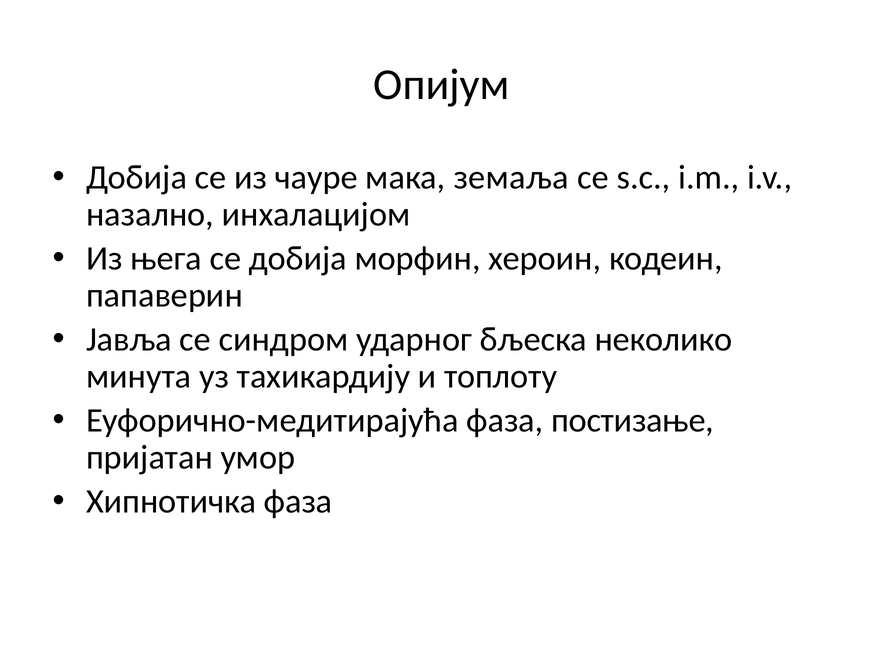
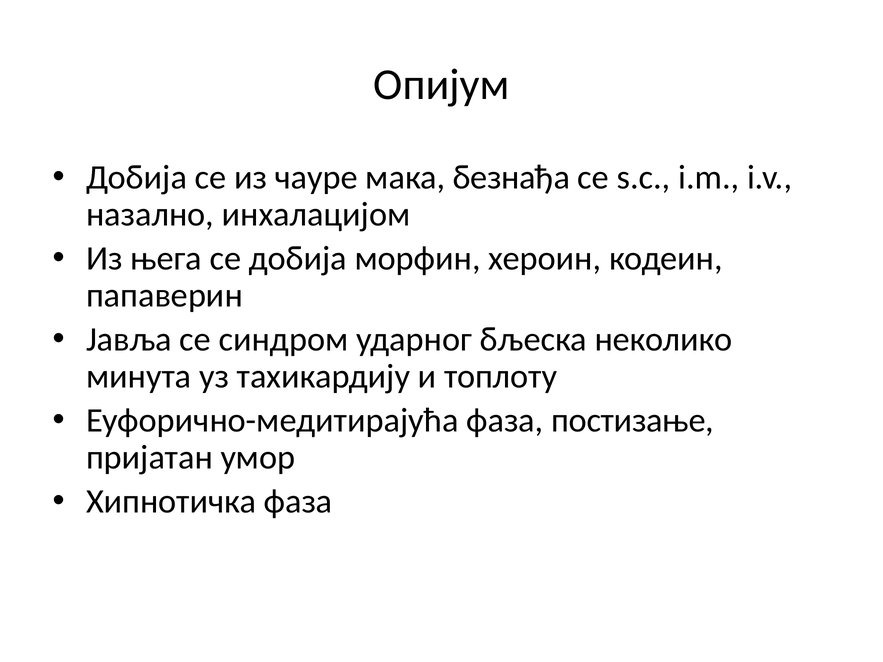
земаља: земаља -> безнађа (512, 177)
